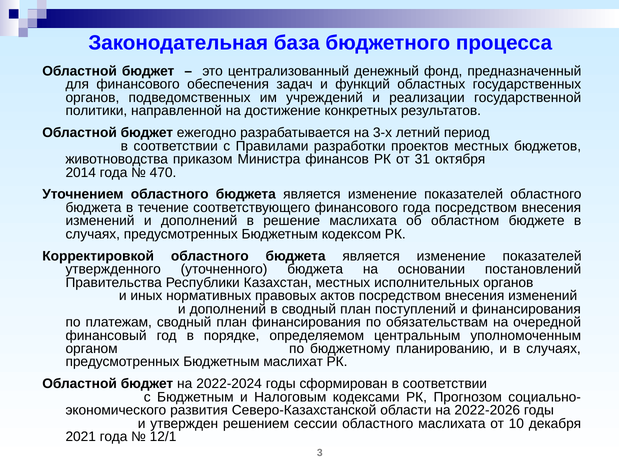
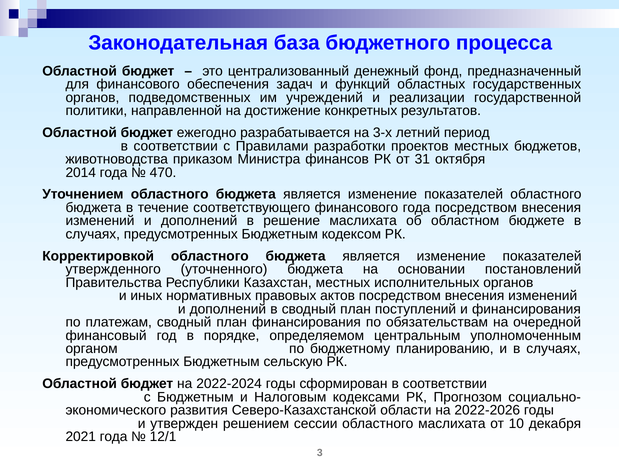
маслихат: маслихат -> сельскую (293, 361)
